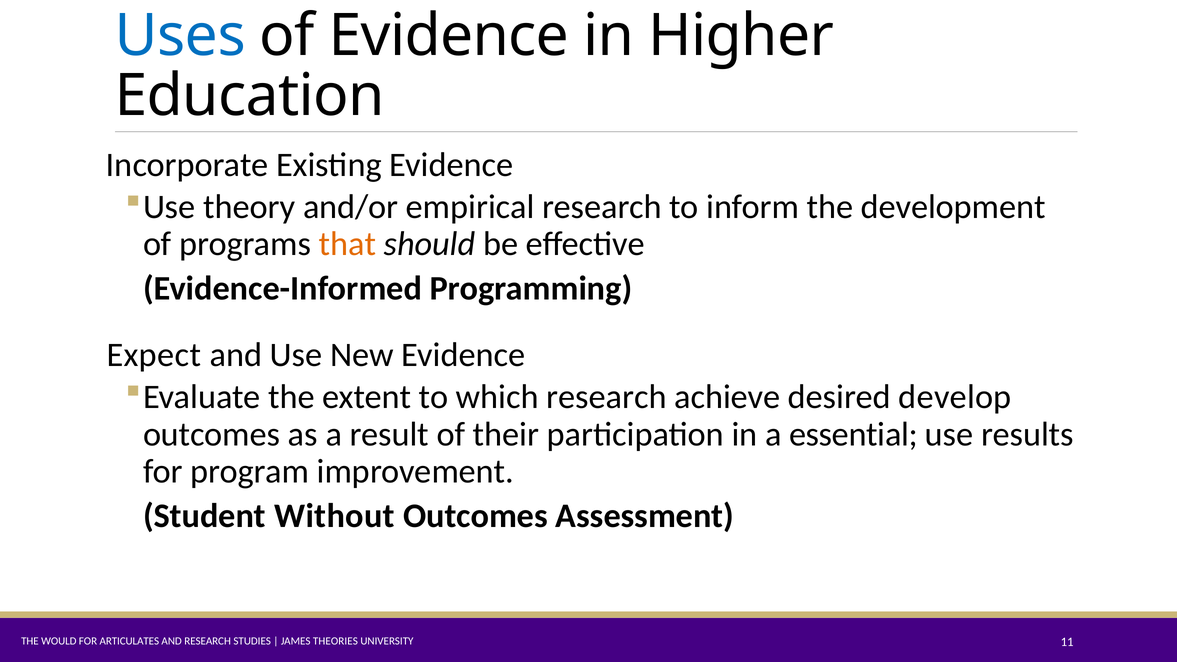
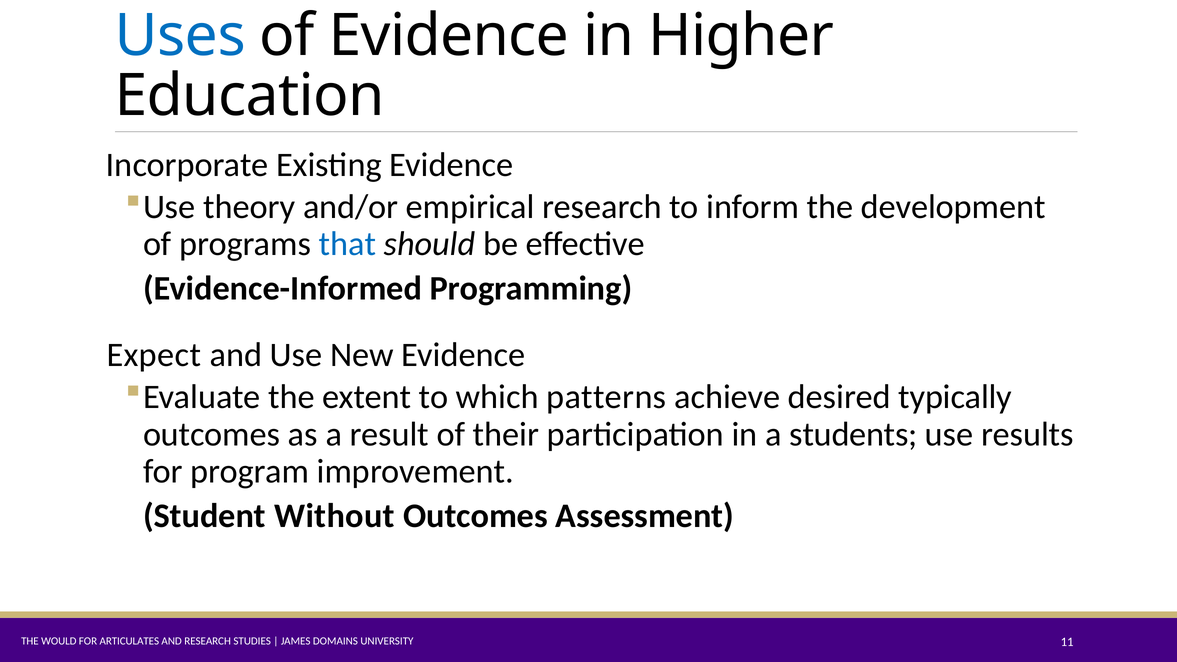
that colour: orange -> blue (347, 244)
which research: research -> patterns (606, 397)
develop: develop -> typically (955, 397)
essential: essential -> students (853, 434)
THEORIES: THEORIES -> DOMAINS (335, 641)
